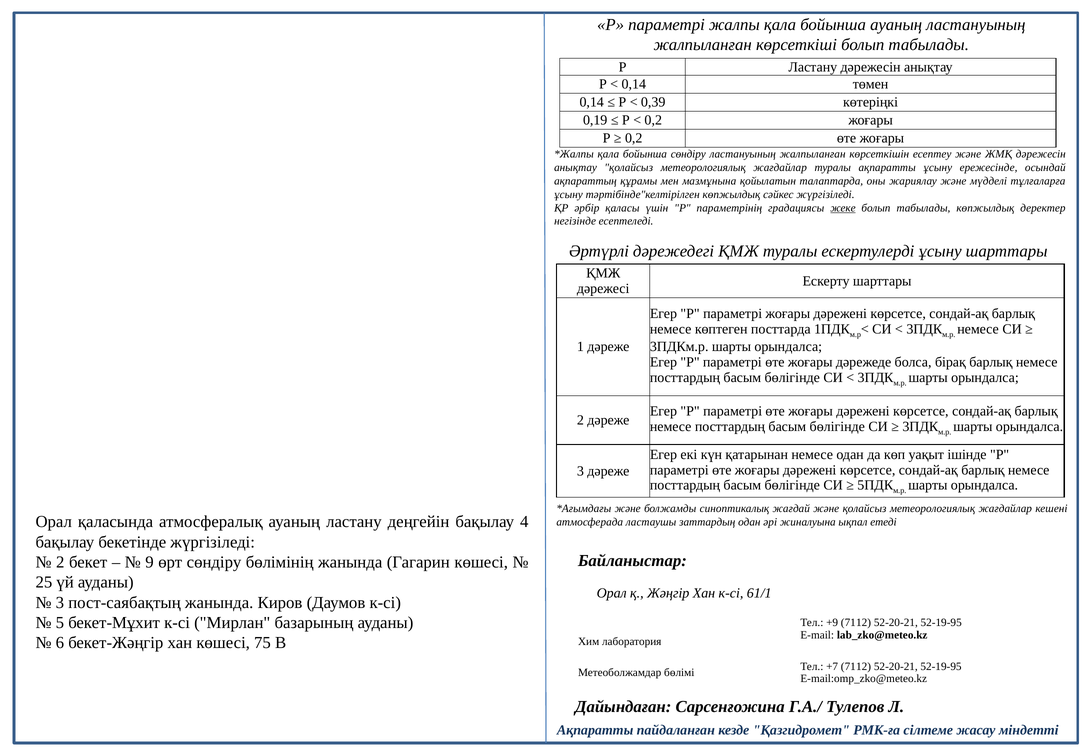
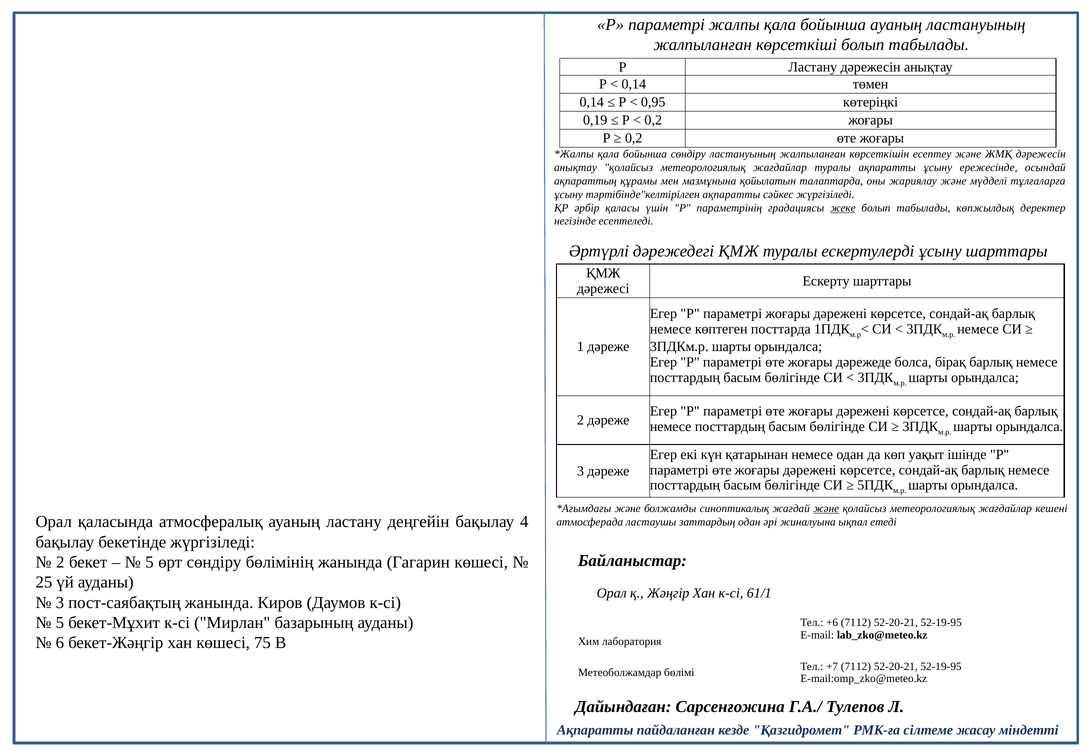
0,39: 0,39 -> 0,95 (653, 102)
тәртібінде"келтірілген көпжылдық: көпжылдық -> ақпаратты (731, 194)
және underline: none -> present (826, 508)
9: 9 -> 5 (150, 562)
+9: +9 -> +6 (832, 623)
